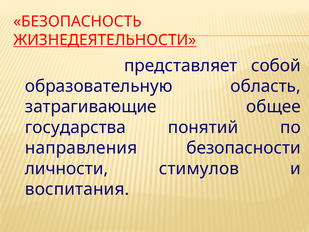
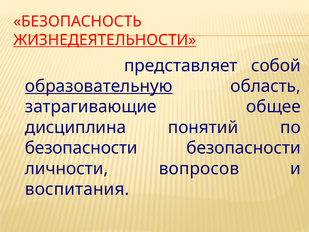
образовательную underline: none -> present (99, 86)
государства: государства -> дисциплина (76, 127)
направления: направления -> безопасности (81, 148)
стимулов: стимулов -> вопросов (199, 168)
